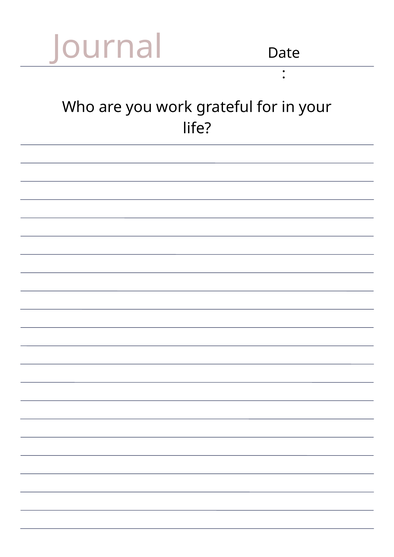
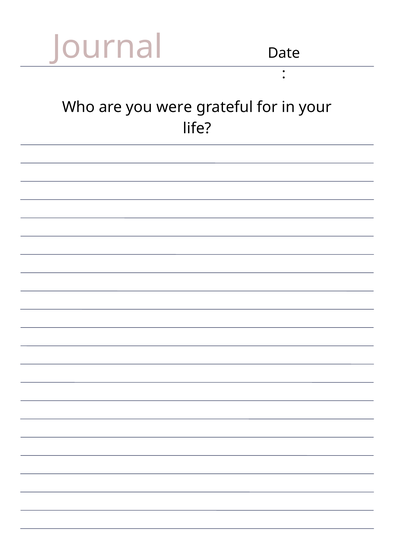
work: work -> were (174, 107)
